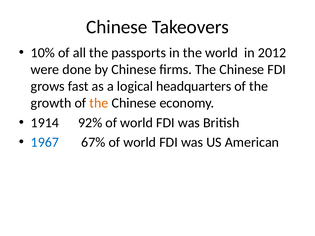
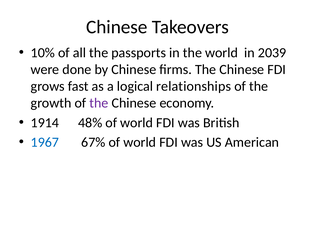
2012: 2012 -> 2039 (272, 53)
headquarters: headquarters -> relationships (194, 86)
the colour: orange -> purple (99, 103)
92%: 92% -> 48% (90, 123)
